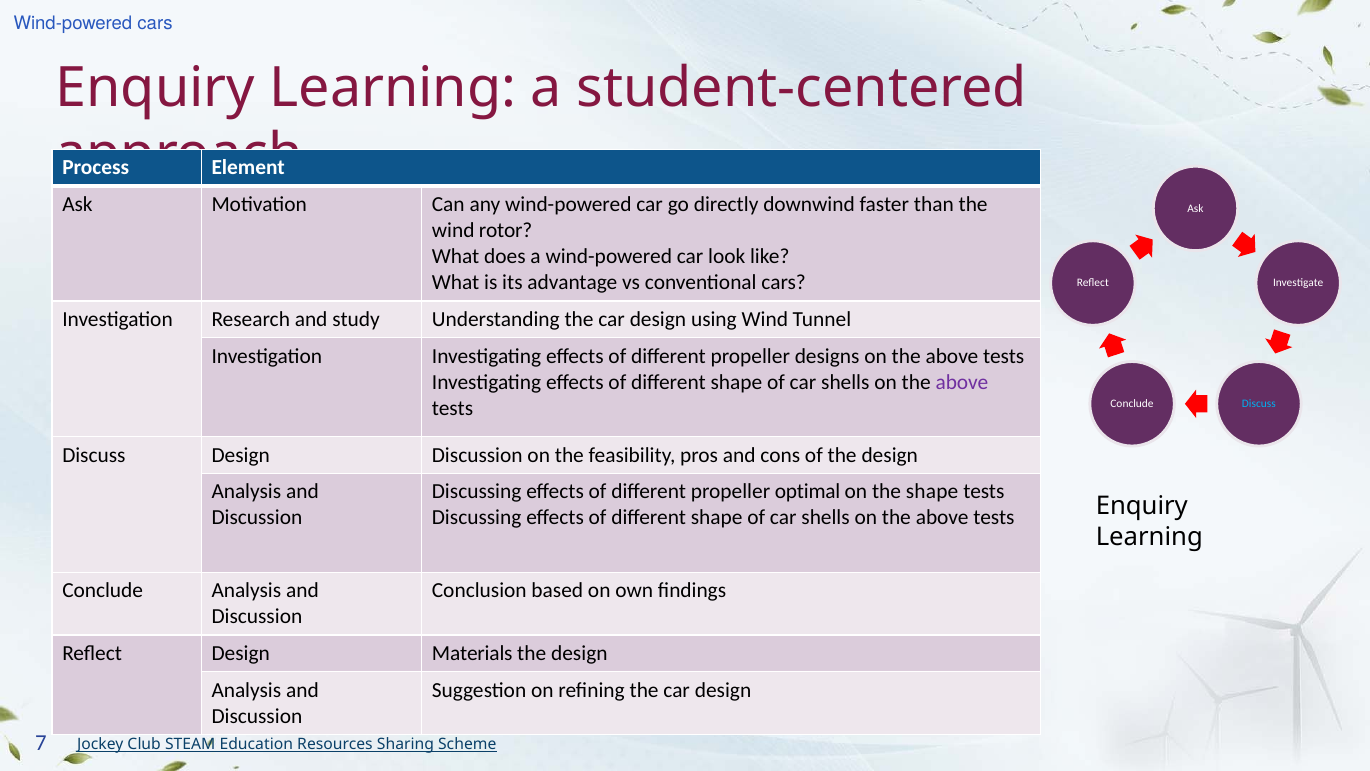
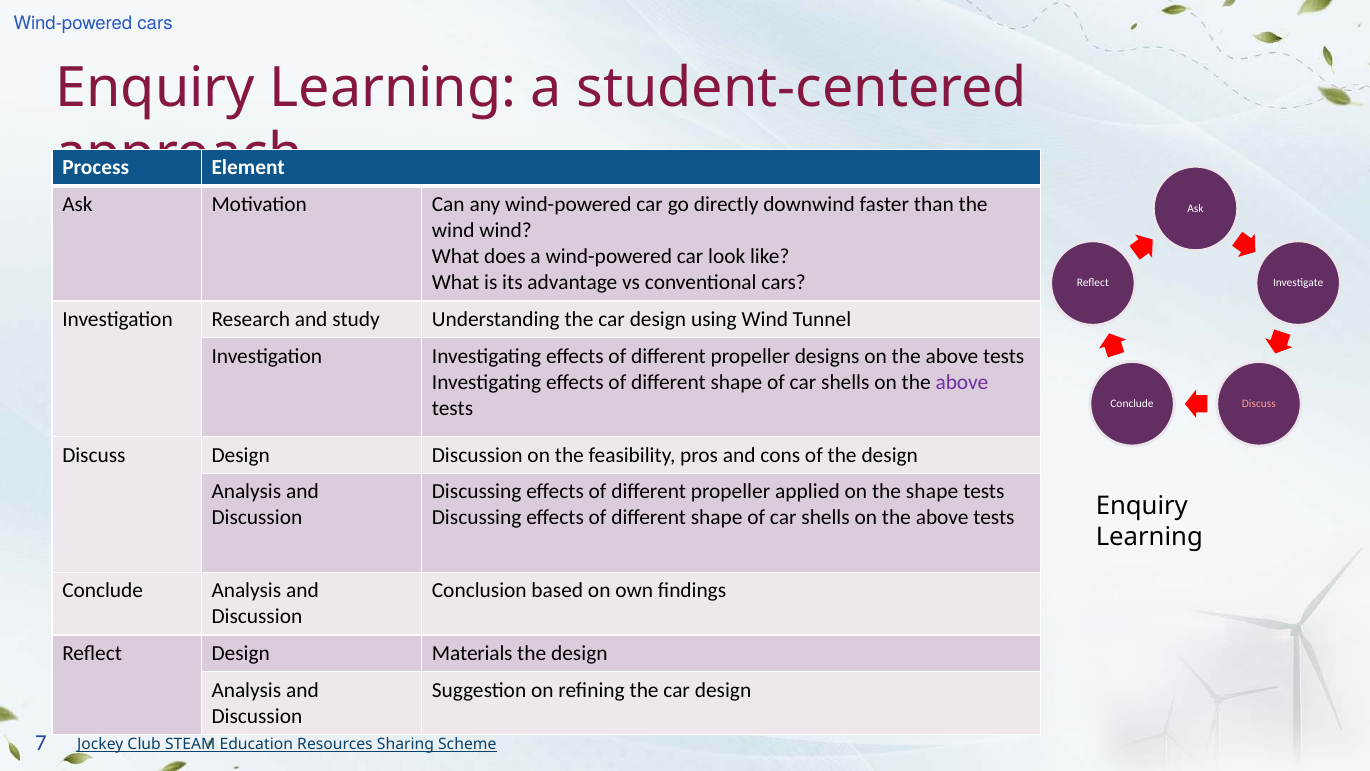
wind rotor: rotor -> wind (506, 230)
Discuss colour: light blue -> pink (1259, 403)
optimal: optimal -> applied (807, 491)
